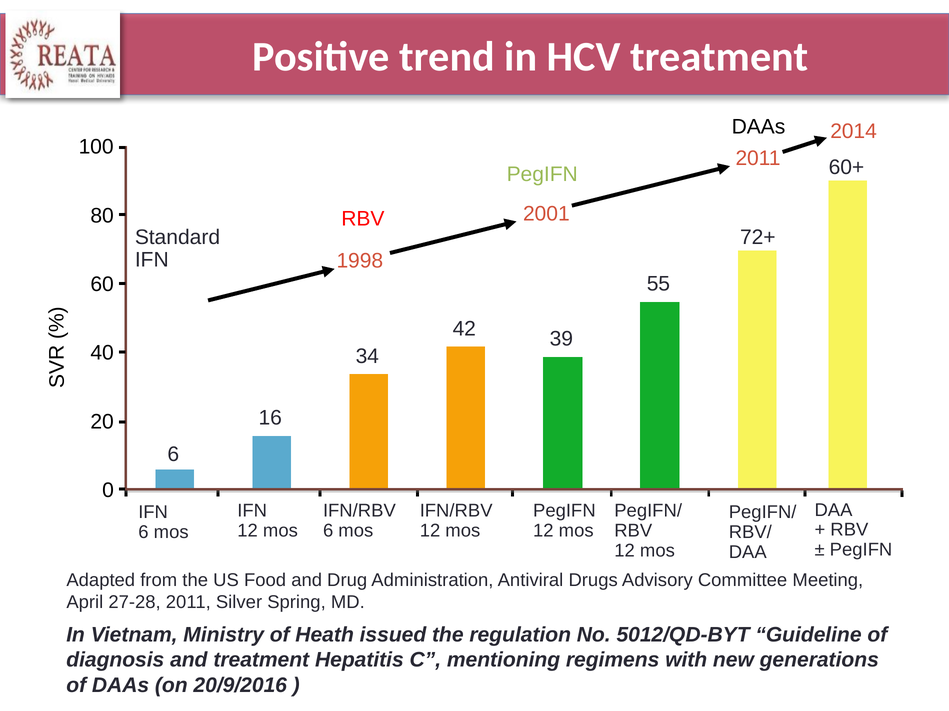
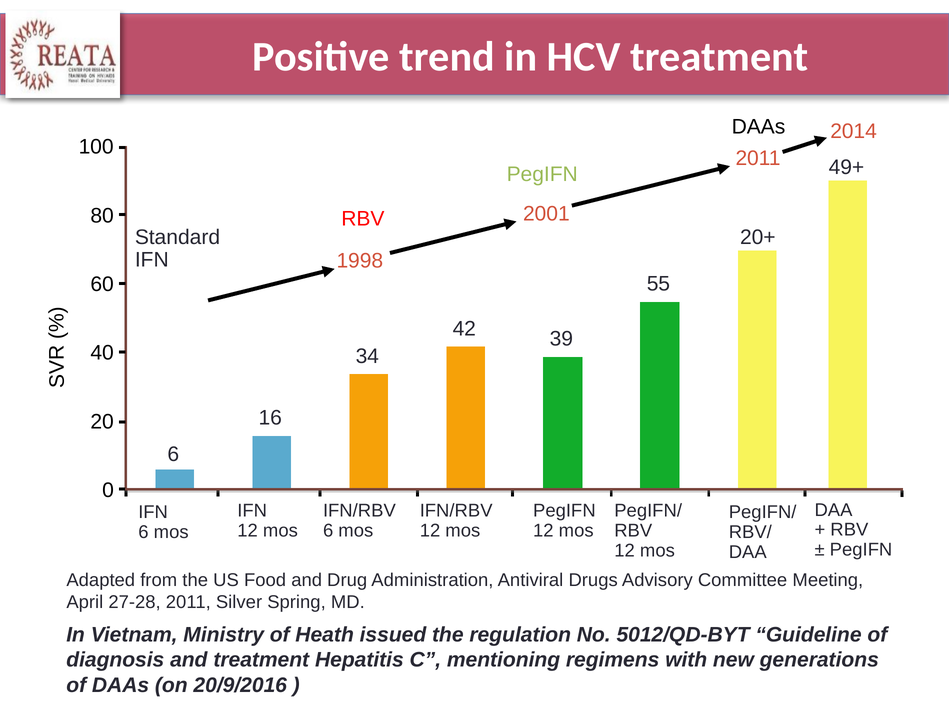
60+: 60+ -> 49+ (846, 167)
72+: 72+ -> 20+ (758, 237)
